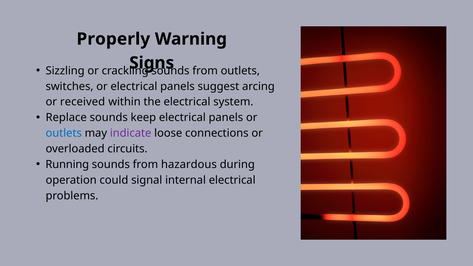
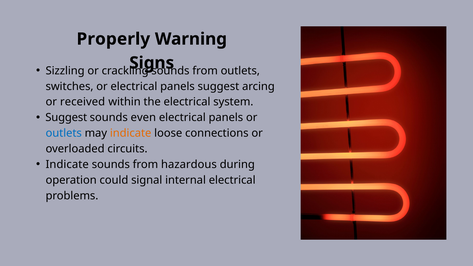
Replace: Replace -> Suggest (66, 118)
keep: keep -> even (143, 118)
indicate colour: purple -> orange (131, 133)
Running: Running -> Indicate (67, 165)
